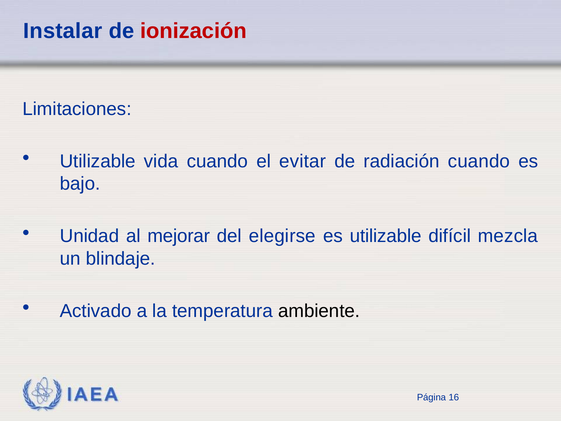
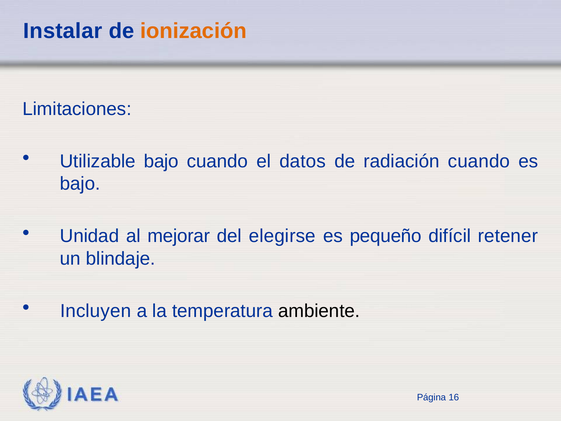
ionización colour: red -> orange (194, 31)
Utilizable vida: vida -> bajo (161, 161)
evitar: evitar -> datos (303, 161)
es utilizable: utilizable -> pequeño (386, 236)
mezcla: mezcla -> retener (508, 236)
Activado: Activado -> Incluyen (96, 311)
